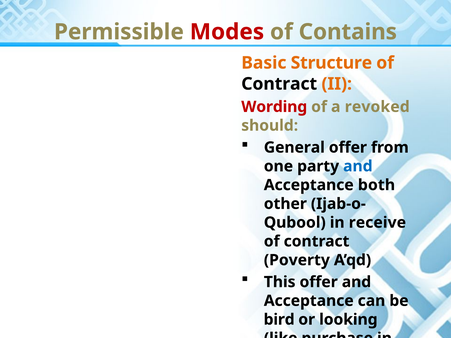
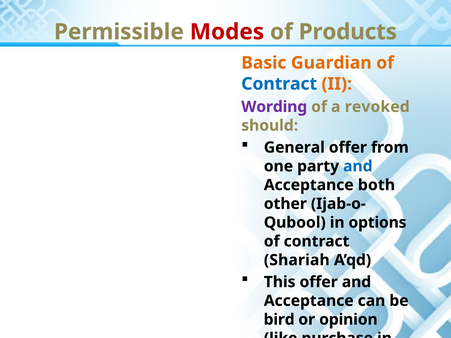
Contains: Contains -> Products (348, 32)
Structure: Structure -> Guardian (331, 63)
Contract colour: black -> blue (279, 84)
Wording colour: red -> purple (274, 107)
receive: receive -> options (377, 223)
Poverty: Poverty -> Shariah (297, 260)
looking: looking -> opinion (348, 320)
